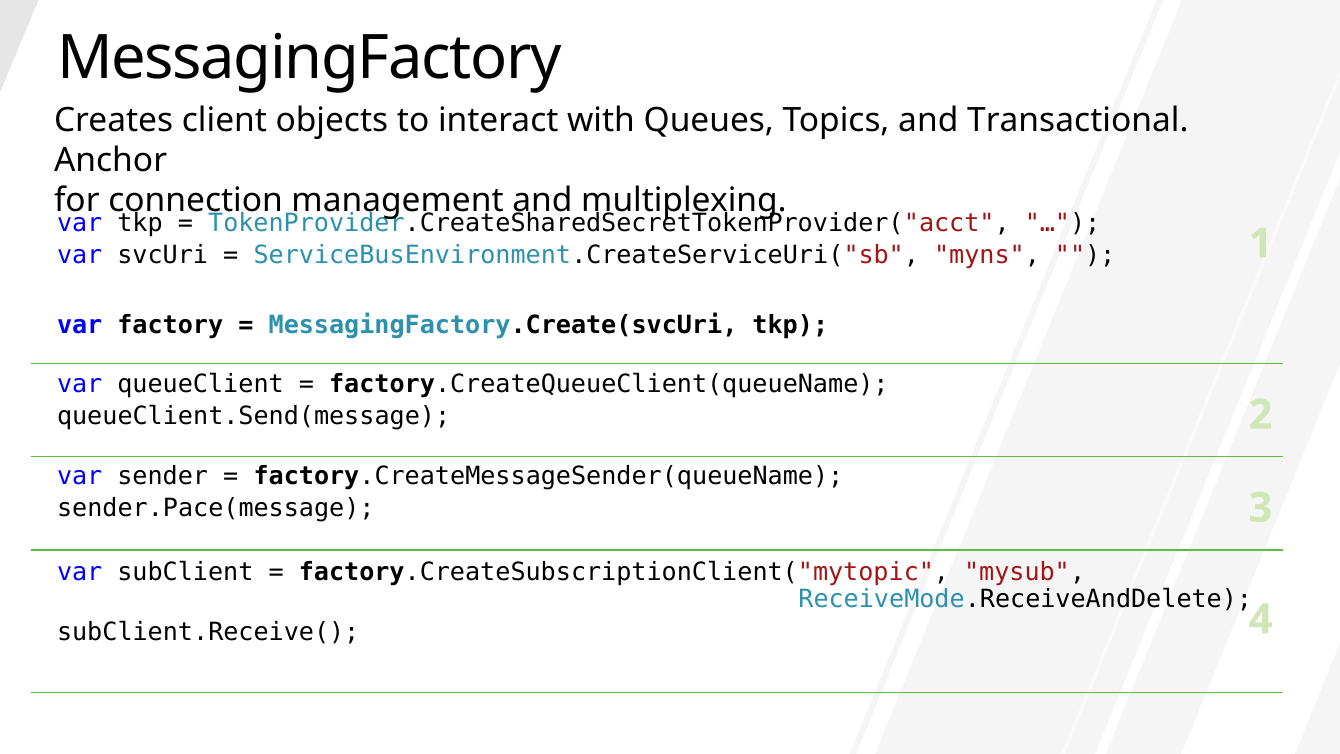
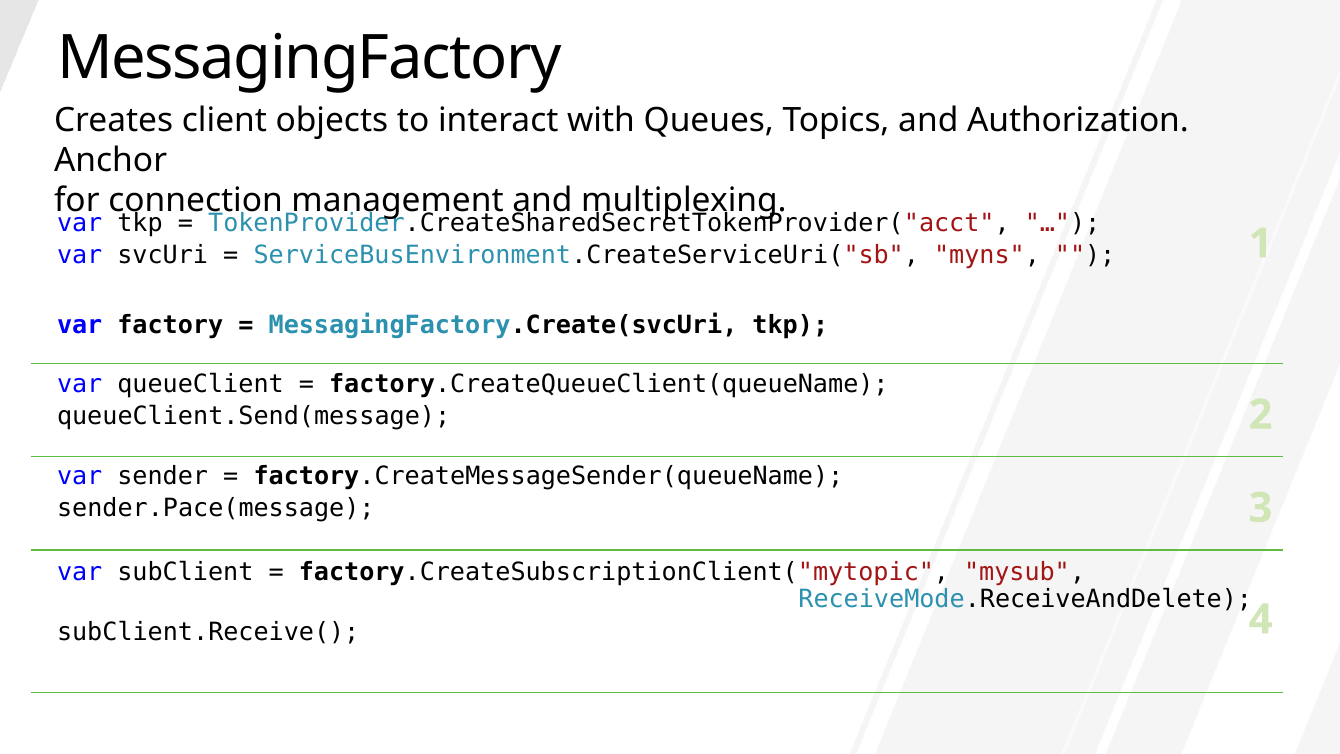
Transactional: Transactional -> Authorization (1078, 120)
